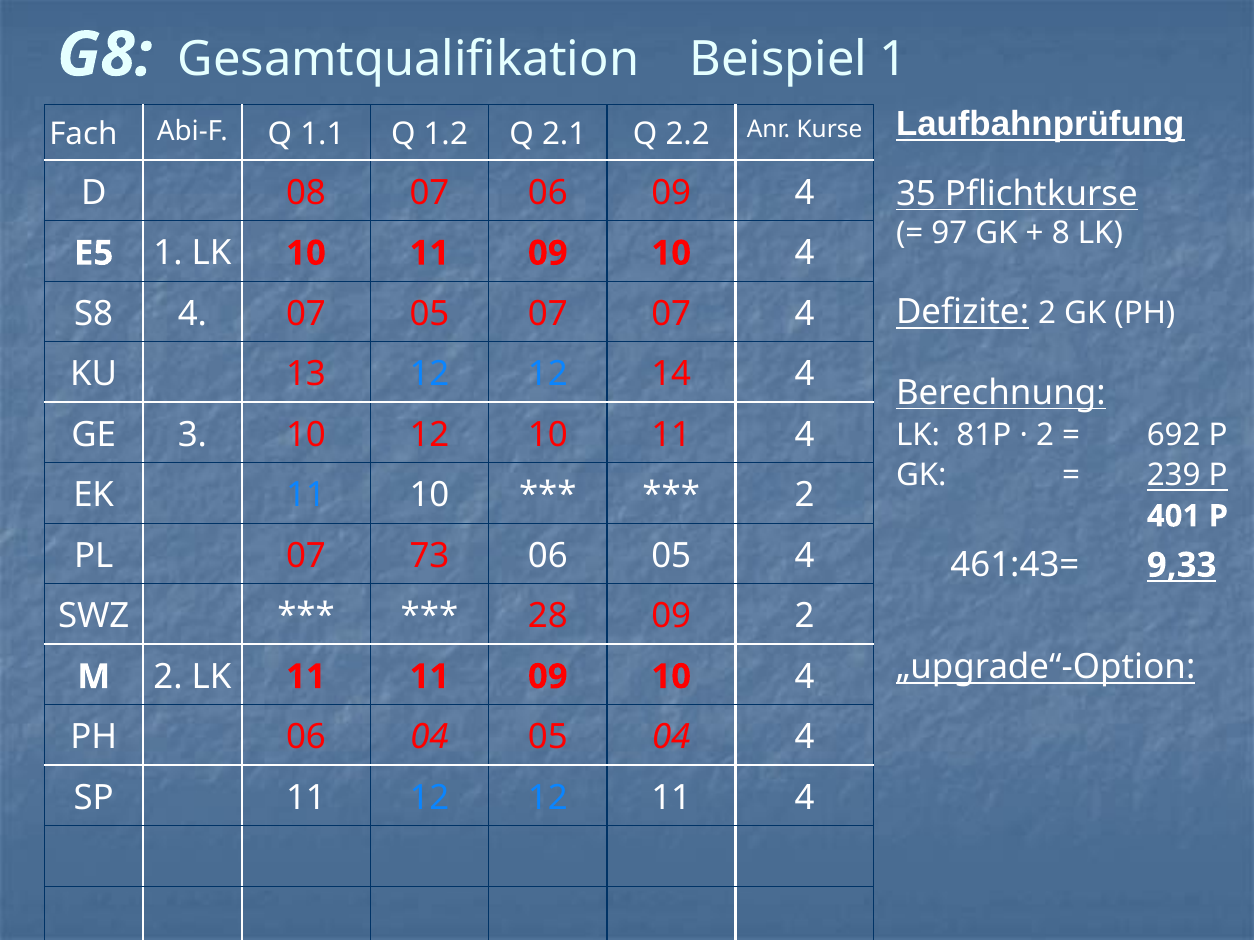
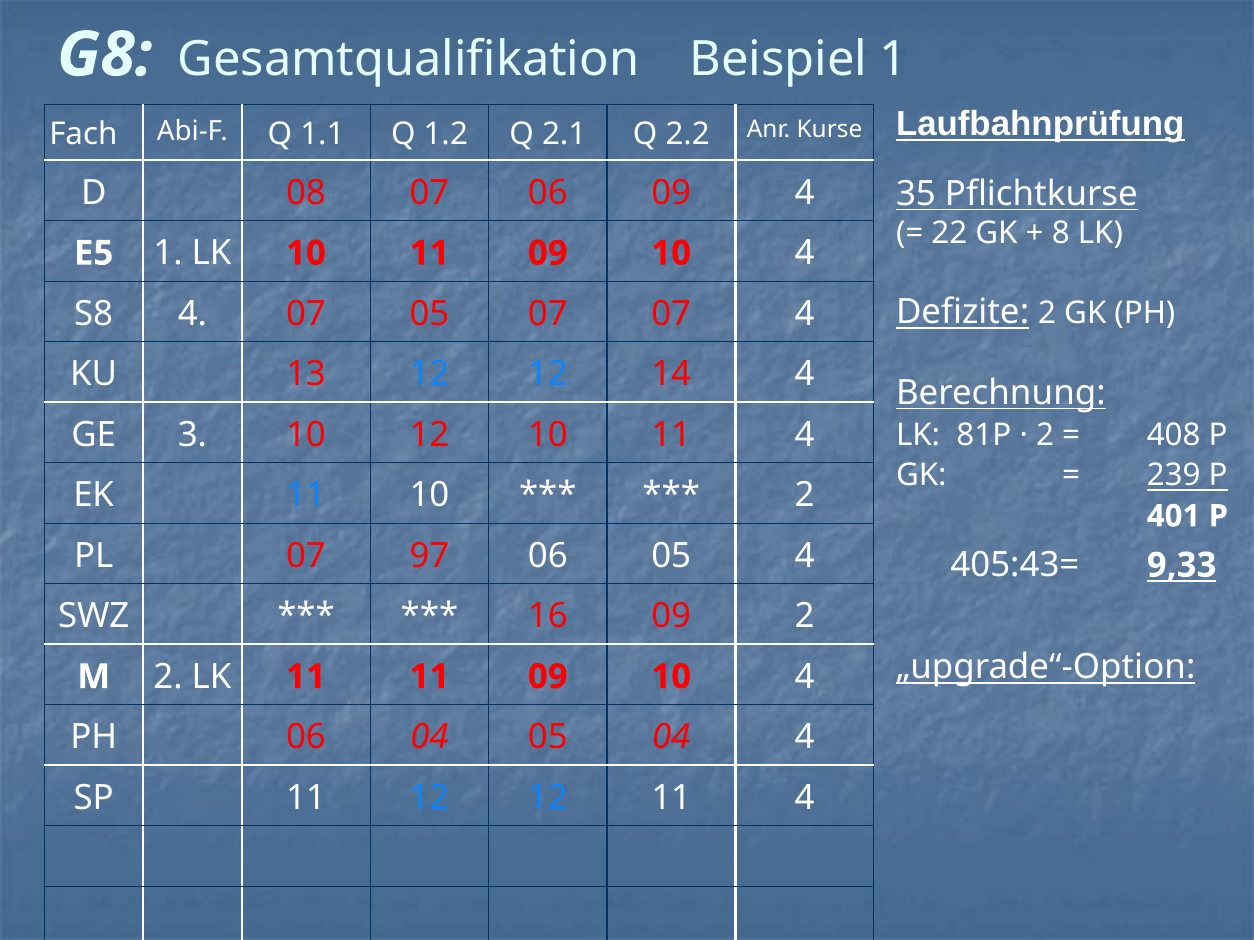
97: 97 -> 22 (949, 233)
692: 692 -> 408 (1174, 435)
73: 73 -> 97 (429, 556)
461:43=: 461:43= -> 405:43= (1015, 565)
28: 28 -> 16 (548, 616)
